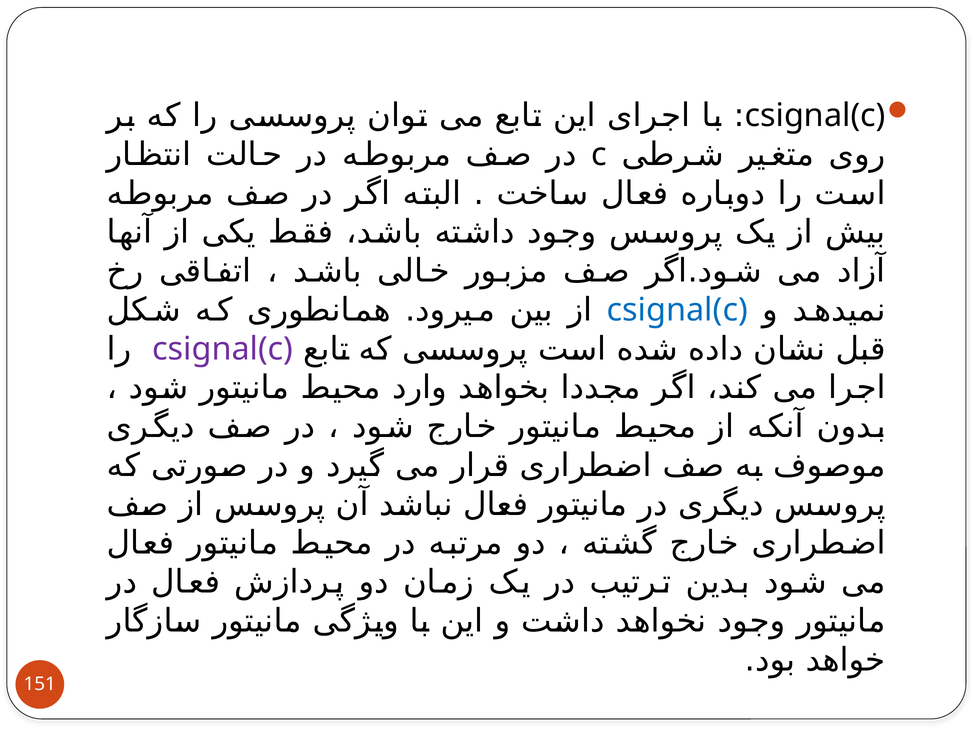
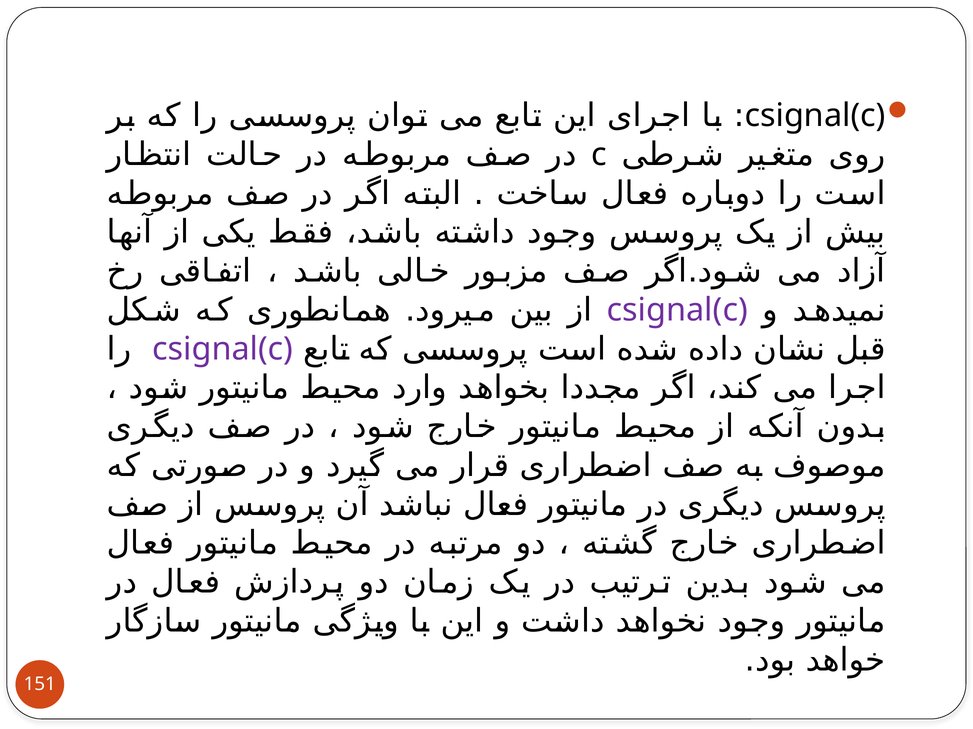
csignal(c colour: blue -> purple (677, 310)
